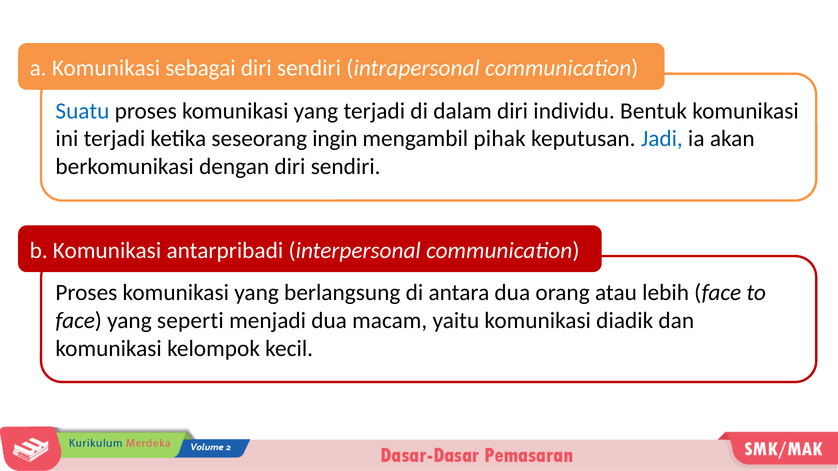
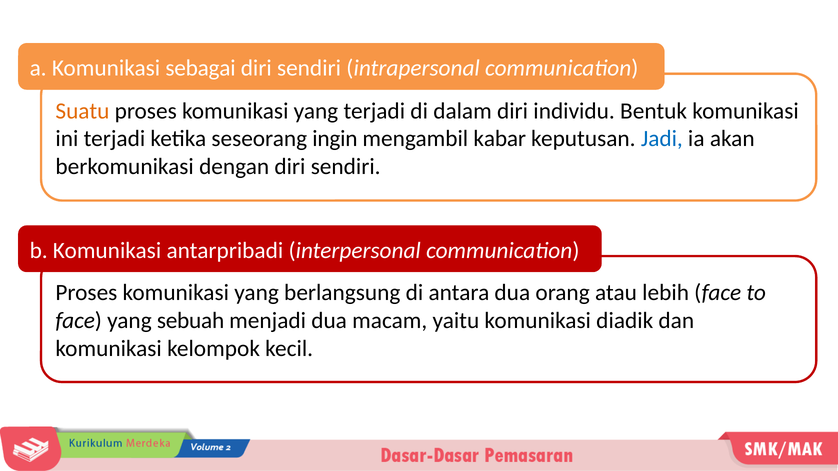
Suatu colour: blue -> orange (82, 111)
pihak: pihak -> kabar (500, 139)
seperti: seperti -> sebuah (191, 321)
